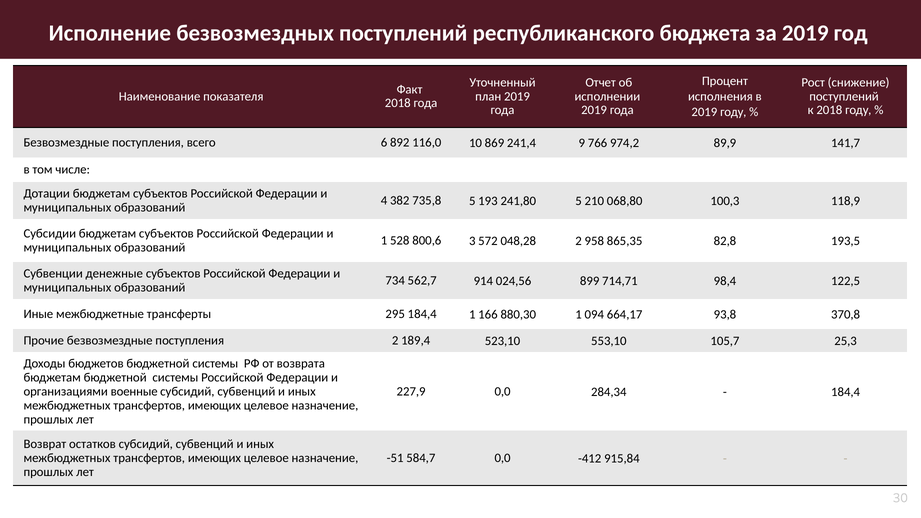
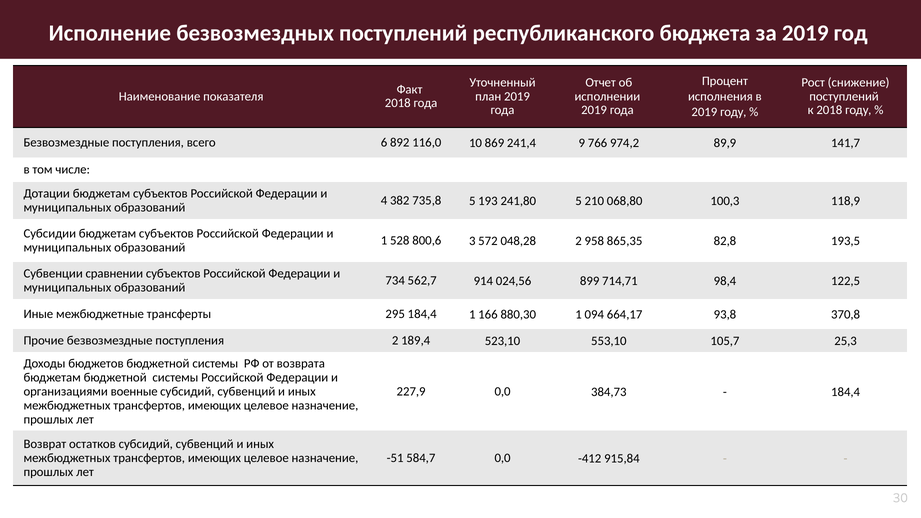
денежные: денежные -> сравнении (114, 274)
284,34: 284,34 -> 384,73 (609, 392)
